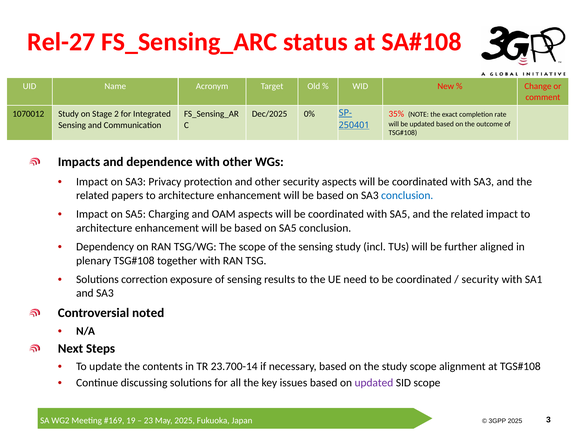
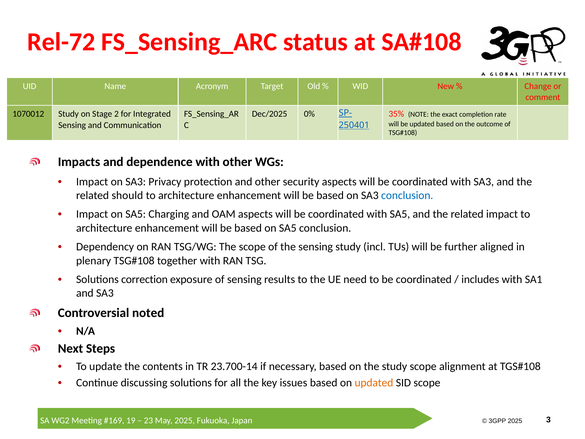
Rel-27: Rel-27 -> Rel-72 (61, 42)
papers: papers -> should (127, 195)
security: security -> includes (480, 279)
updated colour: purple -> orange (374, 383)
